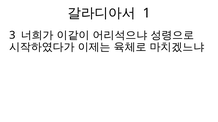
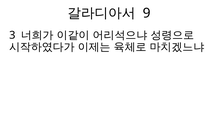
1: 1 -> 9 (147, 13)
